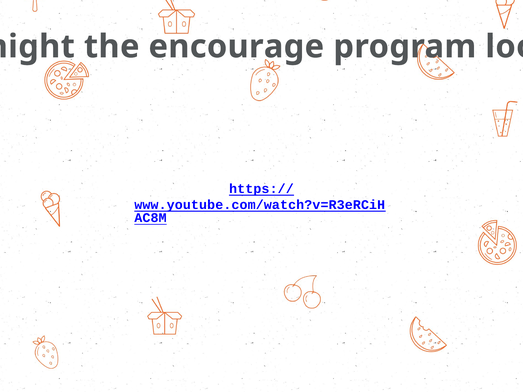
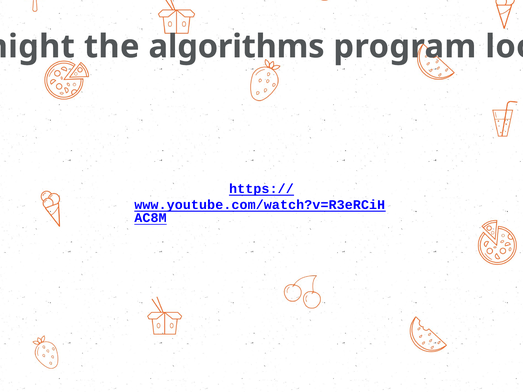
encourage: encourage -> algorithms (237, 47)
